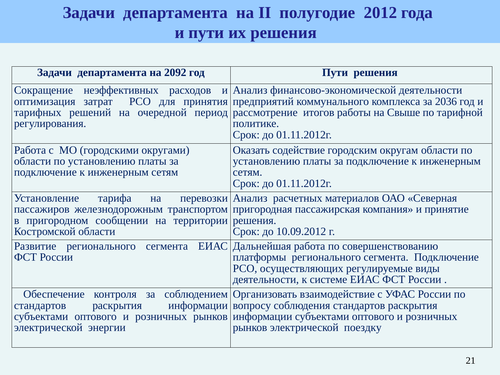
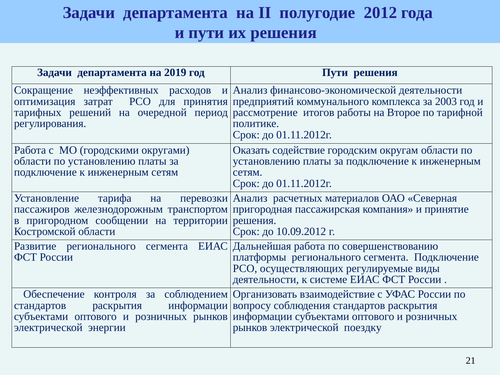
2092: 2092 -> 2019 (175, 73)
2036: 2036 -> 2003 (446, 101)
Свыше: Свыше -> Второе (404, 112)
